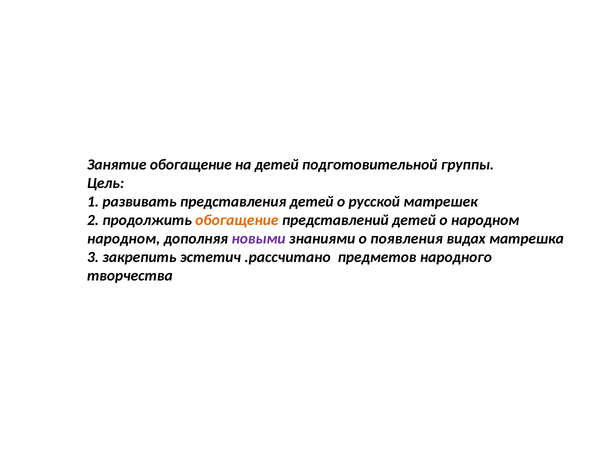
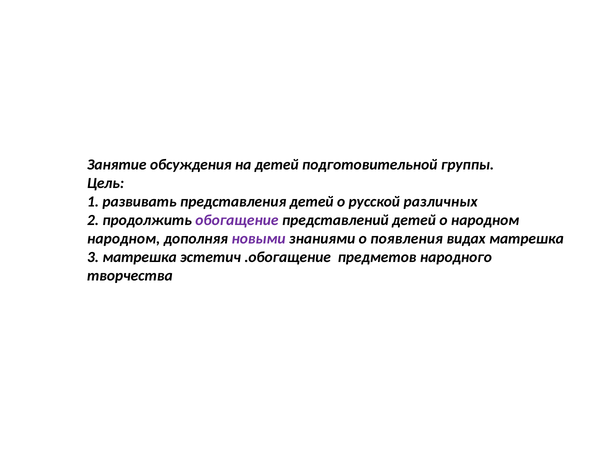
Занятие обогащение: обогащение -> обсуждения (191, 165)
матрешек: матрешек -> различных (441, 202)
обогащение colour: orange -> purple (237, 220)
3 закрепить: закрепить -> матрешка (140, 257)
.рассчитано: .рассчитано -> .обогащение (288, 257)
